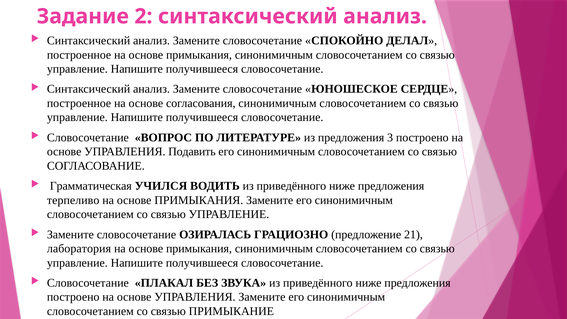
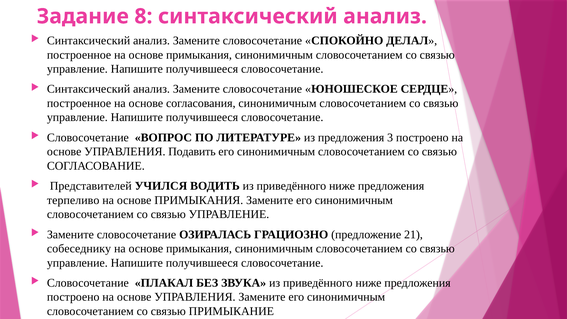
2: 2 -> 8 (143, 16)
Грамматическая: Грамматическая -> Представителей (91, 186)
лаборатория: лаборатория -> собеседнику (79, 249)
